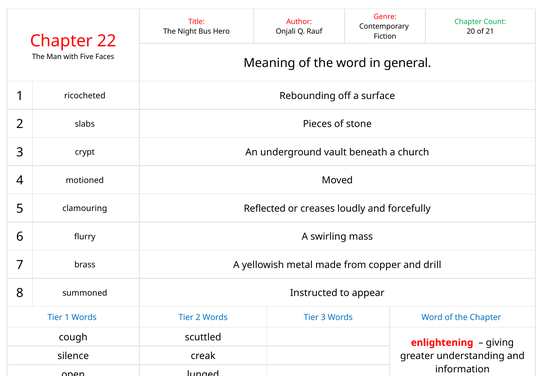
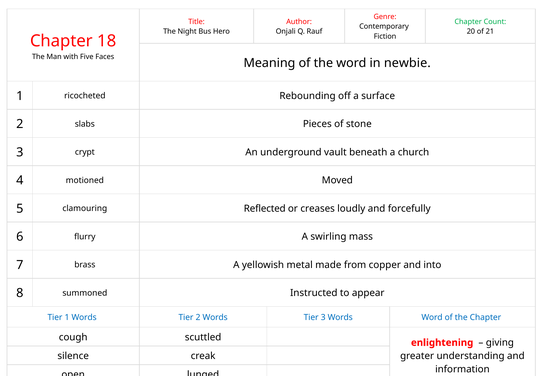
22: 22 -> 18 (107, 41)
general: general -> newbie (407, 63)
drill: drill -> into (432, 265)
